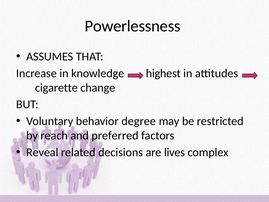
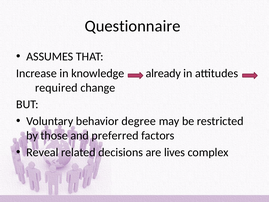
Powerlessness: Powerlessness -> Questionnaire (133, 26)
highest: highest -> already (163, 73)
cigarette: cigarette -> required (56, 88)
reach: reach -> those (54, 135)
